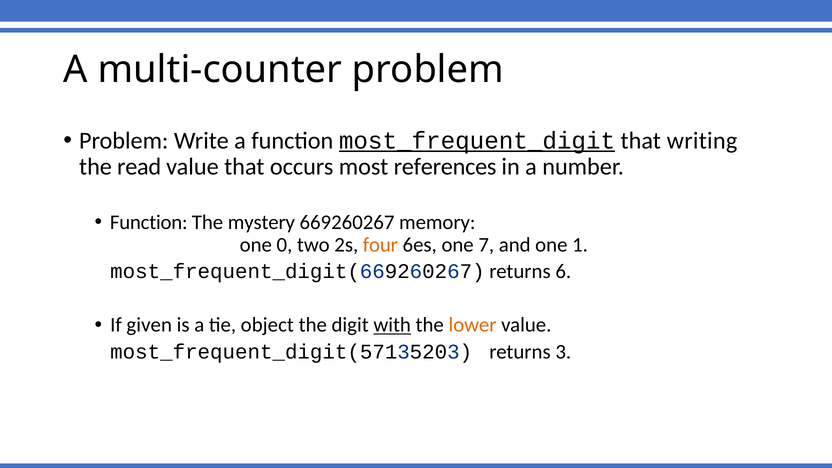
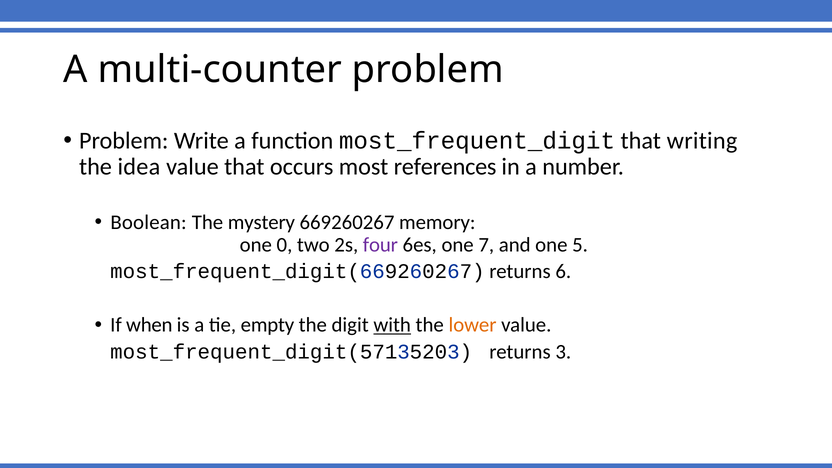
most_frequent_digit underline: present -> none (477, 141)
read: read -> idea (139, 167)
Function: Function -> Boolean (149, 222)
four colour: orange -> purple (380, 245)
1: 1 -> 5 (580, 245)
given: given -> when (149, 325)
object: object -> empty (267, 325)
